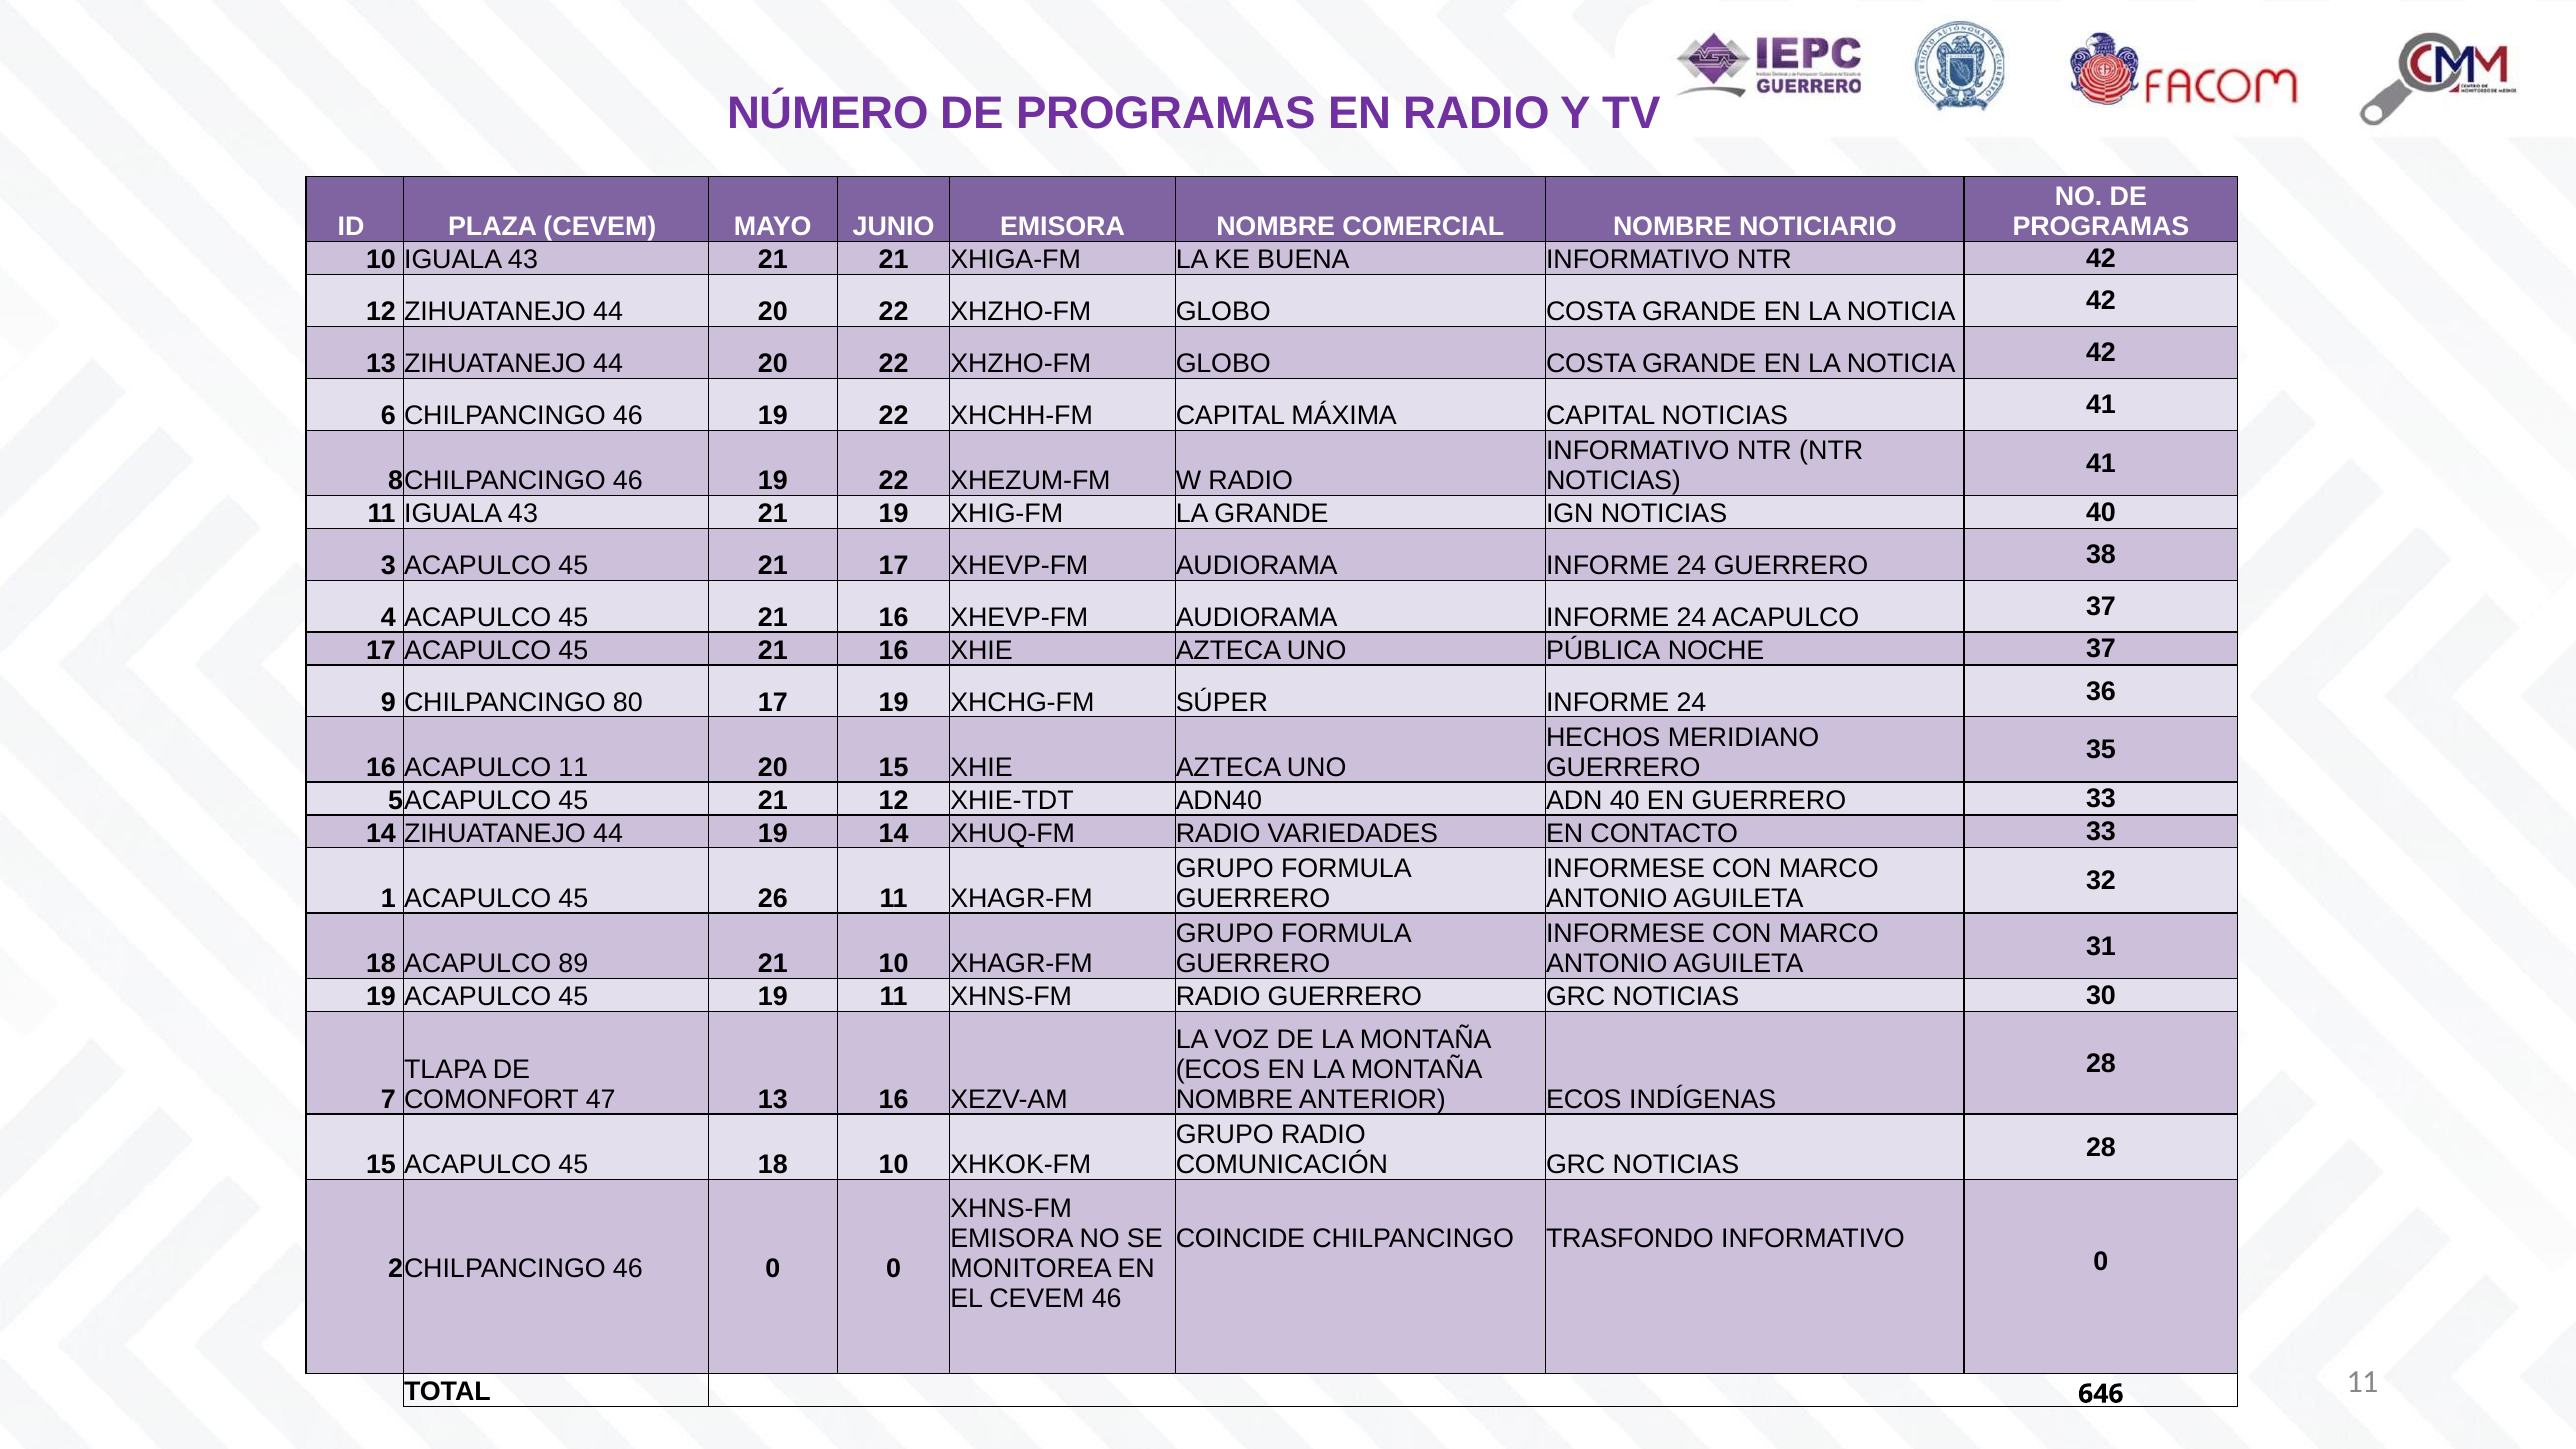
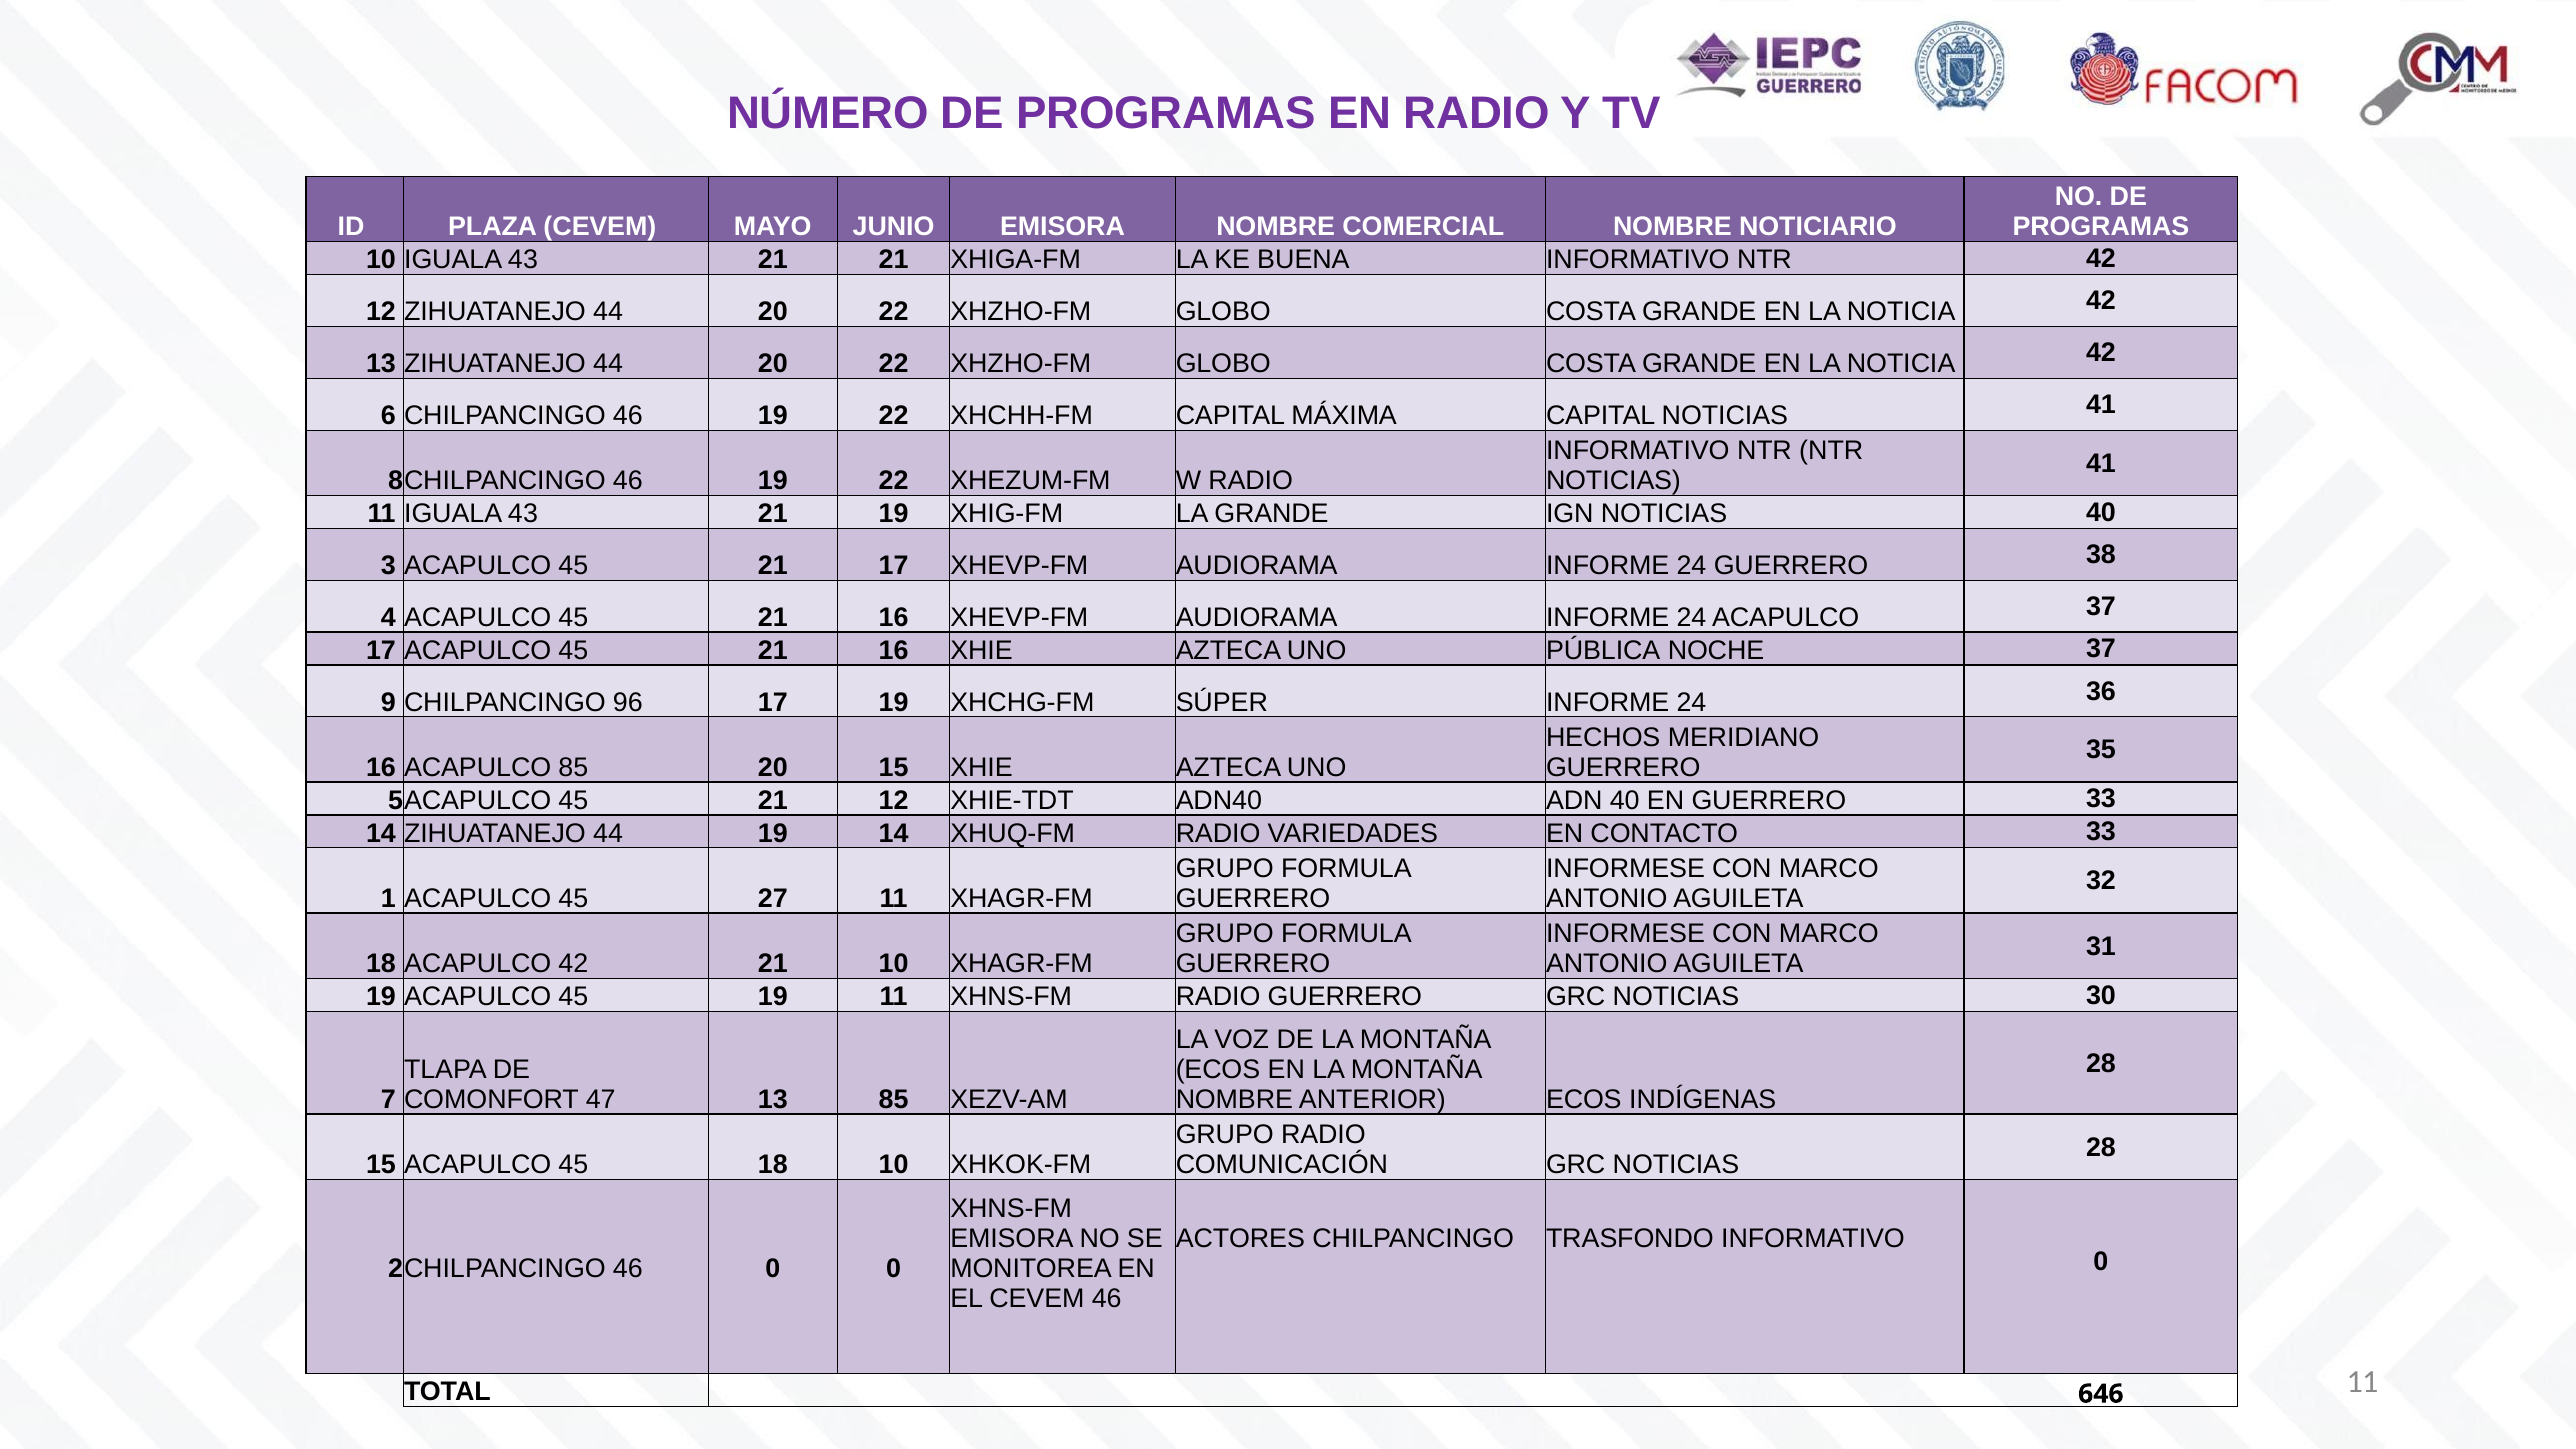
80: 80 -> 96 (628, 702)
ACAPULCO 11: 11 -> 85 (573, 767)
26: 26 -> 27 (773, 898)
ACAPULCO 89: 89 -> 42 (573, 964)
13 16: 16 -> 85 (894, 1099)
COINCIDE: COINCIDE -> ACTORES (1240, 1239)
